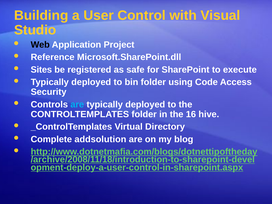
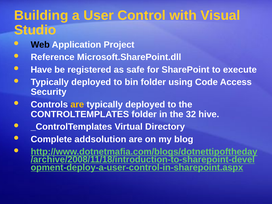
Sites: Sites -> Have (41, 70)
are colour: light blue -> yellow (77, 104)
16: 16 -> 32 (191, 114)
